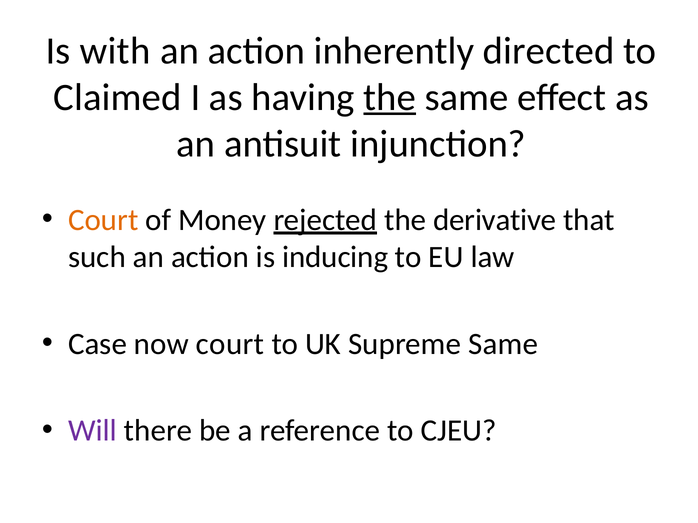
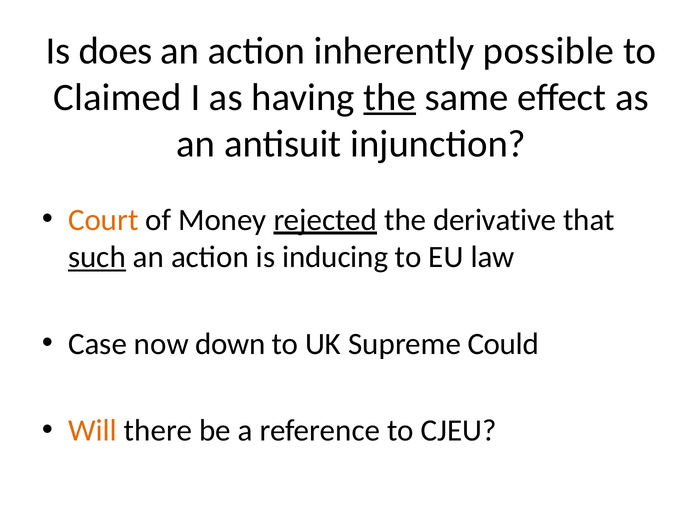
with: with -> does (116, 51)
directed: directed -> possible (549, 51)
such underline: none -> present (97, 257)
now court: court -> down (230, 344)
Supreme Same: Same -> Could (503, 344)
Will colour: purple -> orange (93, 431)
